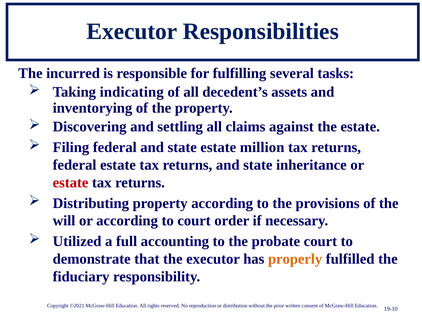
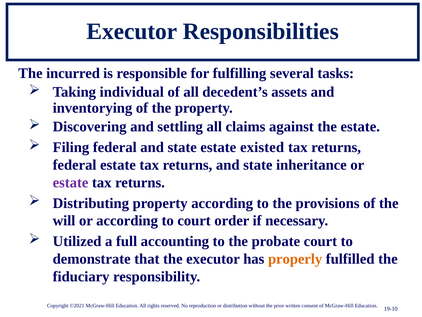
indicating: indicating -> individual (132, 92)
million: million -> existed (262, 147)
estate colour: red -> purple (71, 182)
